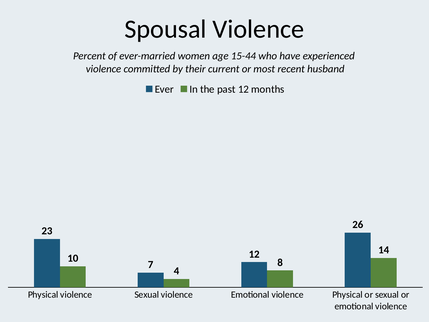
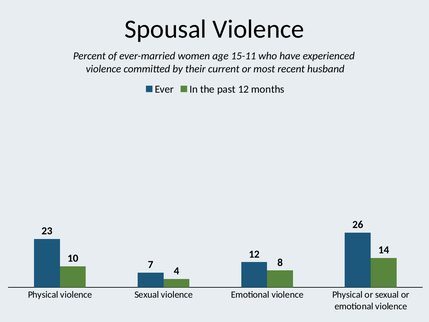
15-44: 15-44 -> 15-11 (243, 56)
